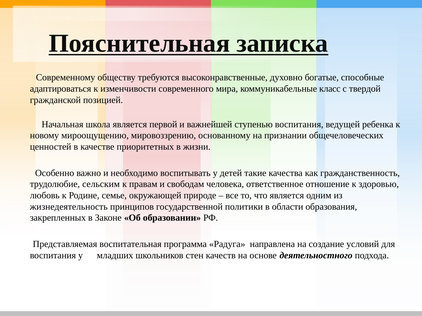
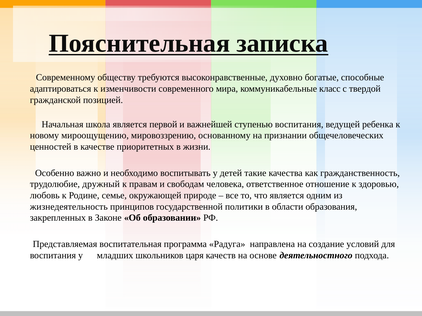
сельским: сельским -> дружный (101, 184)
стен: стен -> царя (195, 256)
